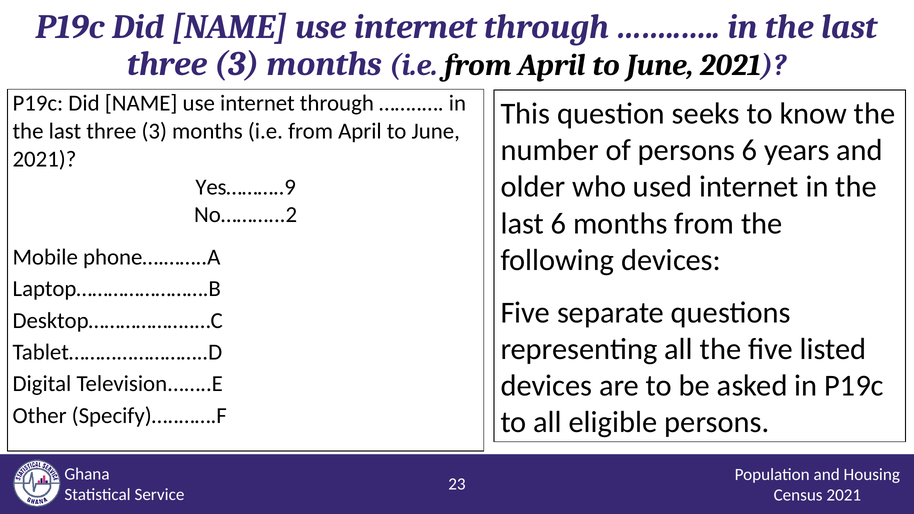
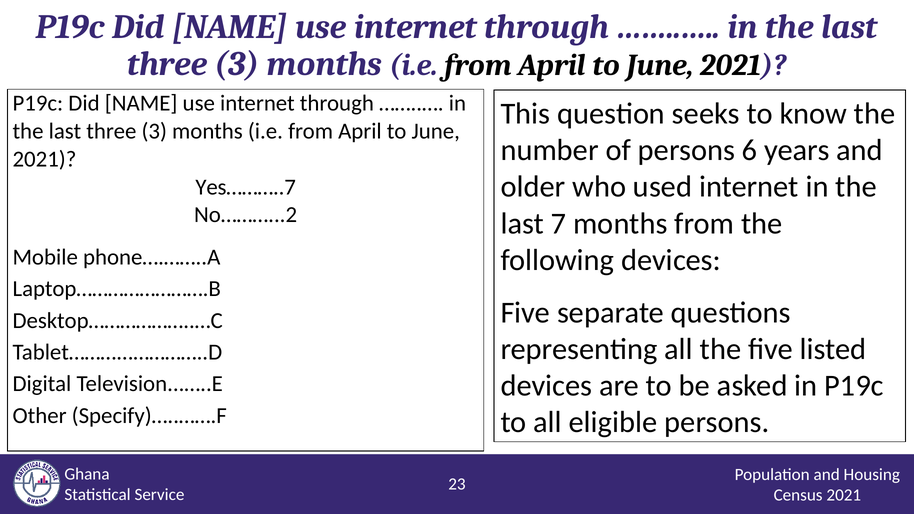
Yes………..9: Yes………..9 -> Yes………..7 (246, 187)
last 6: 6 -> 7 (559, 224)
